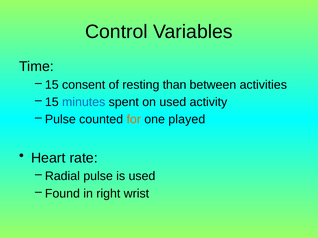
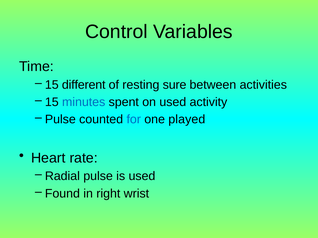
consent: consent -> different (84, 85)
than: than -> sure (175, 85)
for colour: orange -> blue (134, 120)
